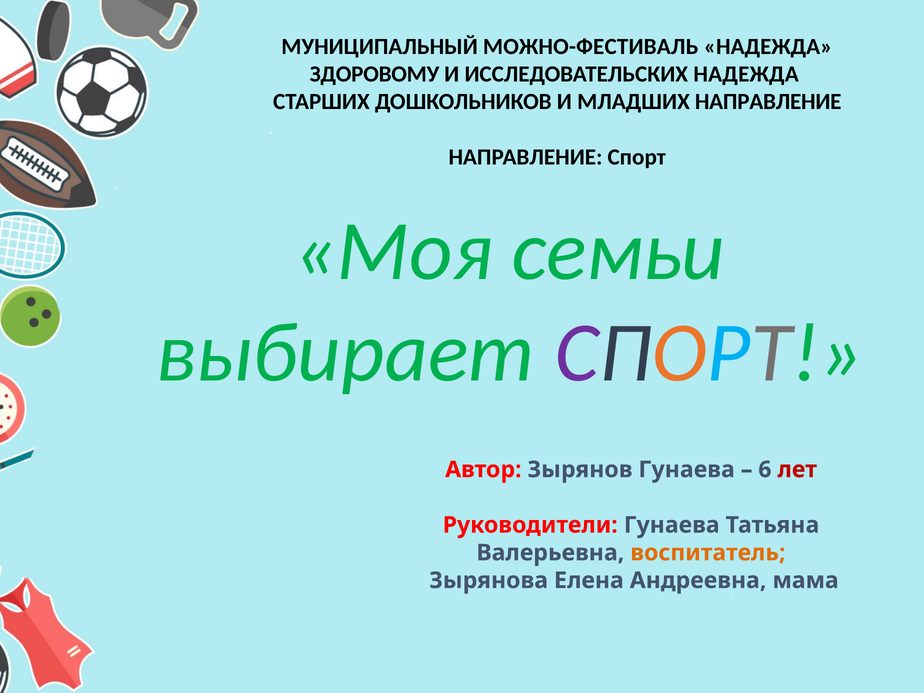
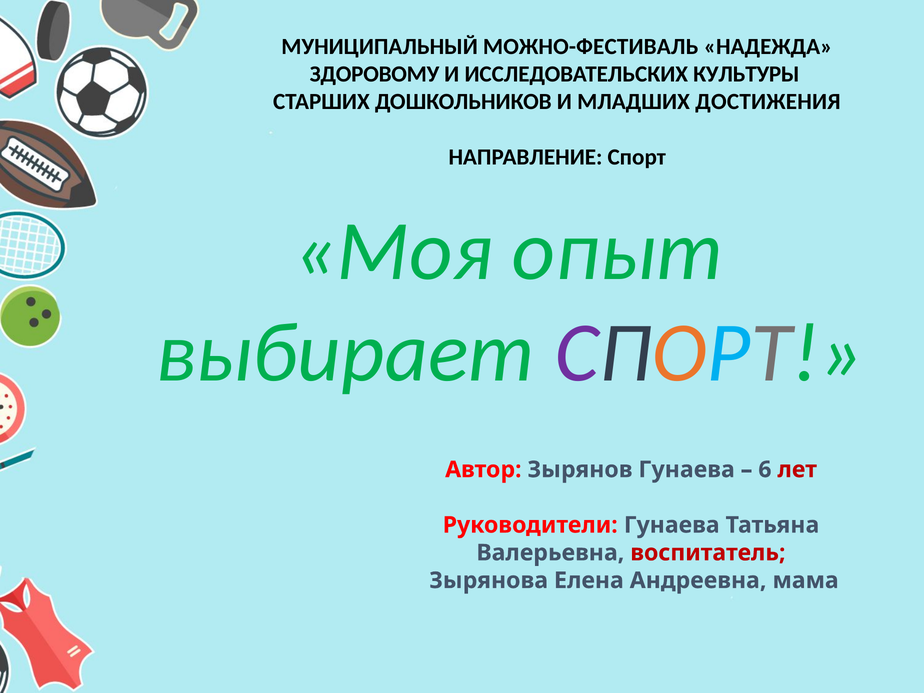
ИССЛЕДОВАТЕЛЬСКИХ НАДЕЖДА: НАДЕЖДА -> КУЛЬТУРЫ (746, 74)
МЛАДШИХ НАПРАВЛЕНИЕ: НАПРАВЛЕНИЕ -> ДОСТИЖЕНИЯ (768, 102)
семьи: семьи -> опыт (618, 251)
воспитатель colour: orange -> red (708, 553)
